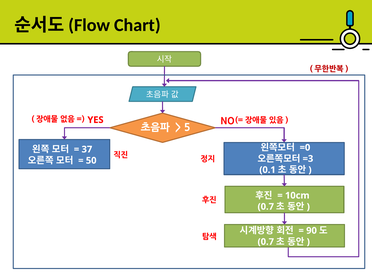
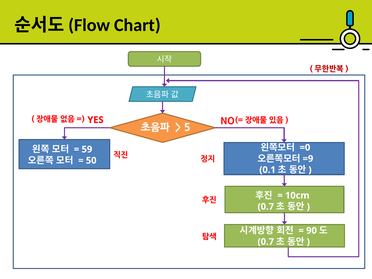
37: 37 -> 59 (87, 149)
=3: =3 -> =9 (308, 159)
